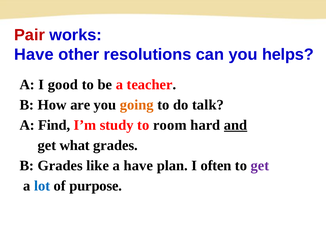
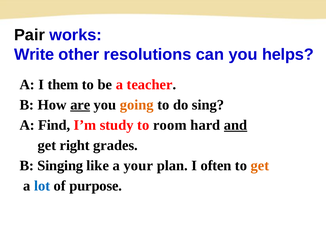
Pair colour: red -> black (30, 35)
Have: Have -> Write (34, 55)
good: good -> them (63, 85)
are underline: none -> present (80, 105)
talk: talk -> sing (208, 105)
what: what -> right (75, 146)
B Grades: Grades -> Singing (60, 166)
a have: have -> your (138, 166)
get colour: purple -> orange (260, 166)
